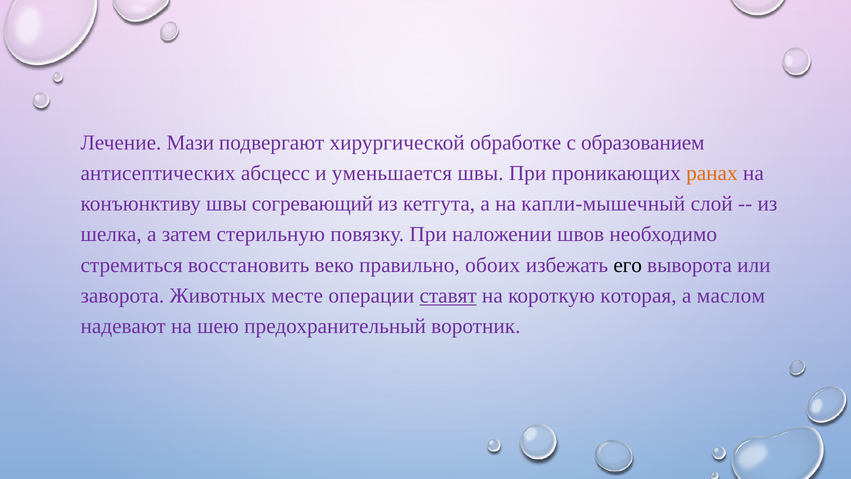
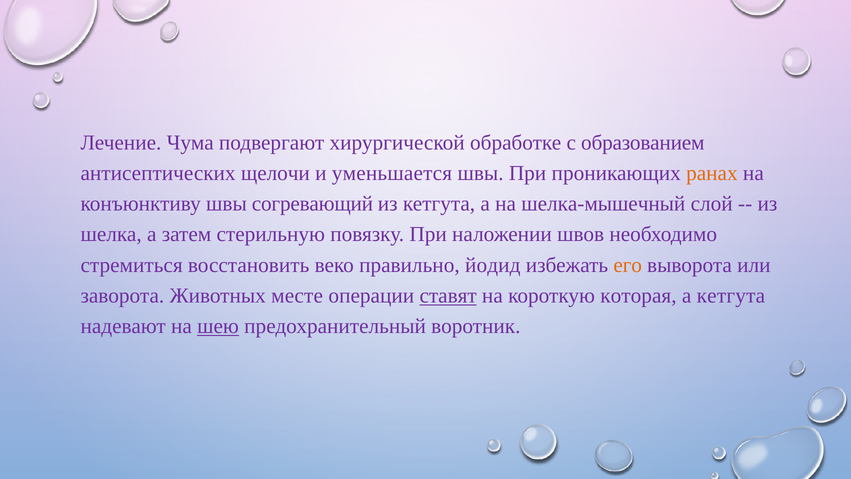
Мази: Мази -> Чума (190, 142)
абсцесс: абсцесс -> щелочи (275, 173)
капли-мышечный: капли-мышечный -> шелка-мышечный (603, 204)
обоих: обоих -> йодид (493, 265)
его colour: black -> orange (628, 265)
а маслом: маслом -> кетгута (731, 296)
шею underline: none -> present (218, 326)
